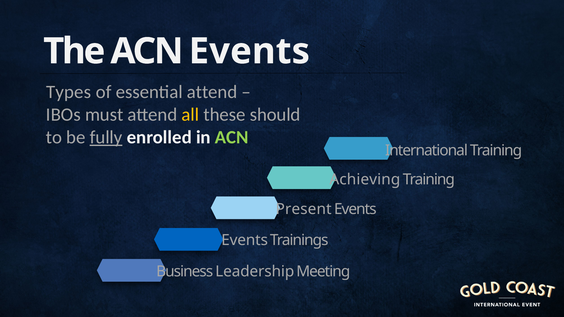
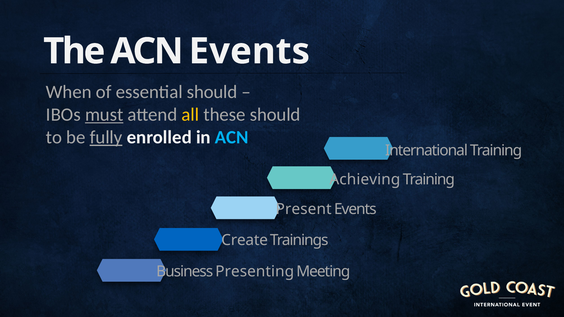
Types: Types -> When (69, 92)
essential attend: attend -> should (212, 92)
must underline: none -> present (104, 115)
ACN colour: light green -> light blue (232, 137)
Events: Events -> Create (245, 240)
Leadership: Leadership -> Presenting (255, 272)
